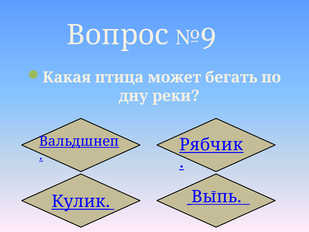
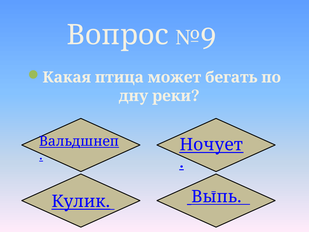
Рябчик: Рябчик -> Ночует (211, 145)
